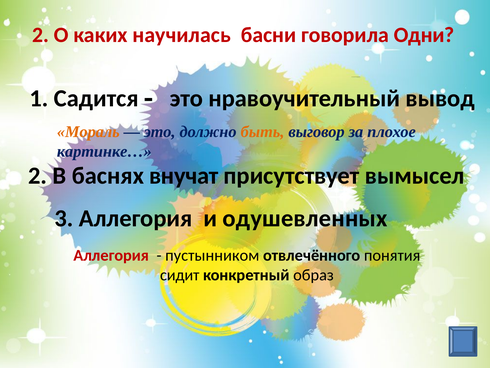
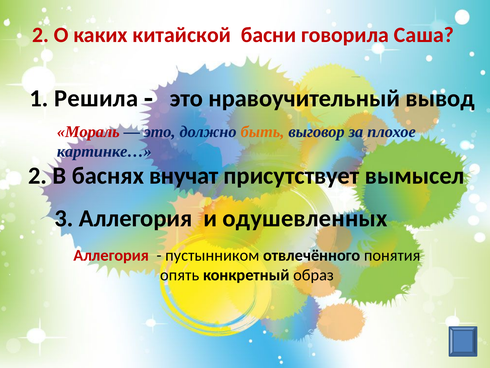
научилась: научилась -> китайской (182, 35)
Одни: Одни -> Саша (424, 35)
Садится: Садится -> Решила (96, 98)
Мораль colour: orange -> red (88, 131)
сидит: сидит -> опять (180, 275)
